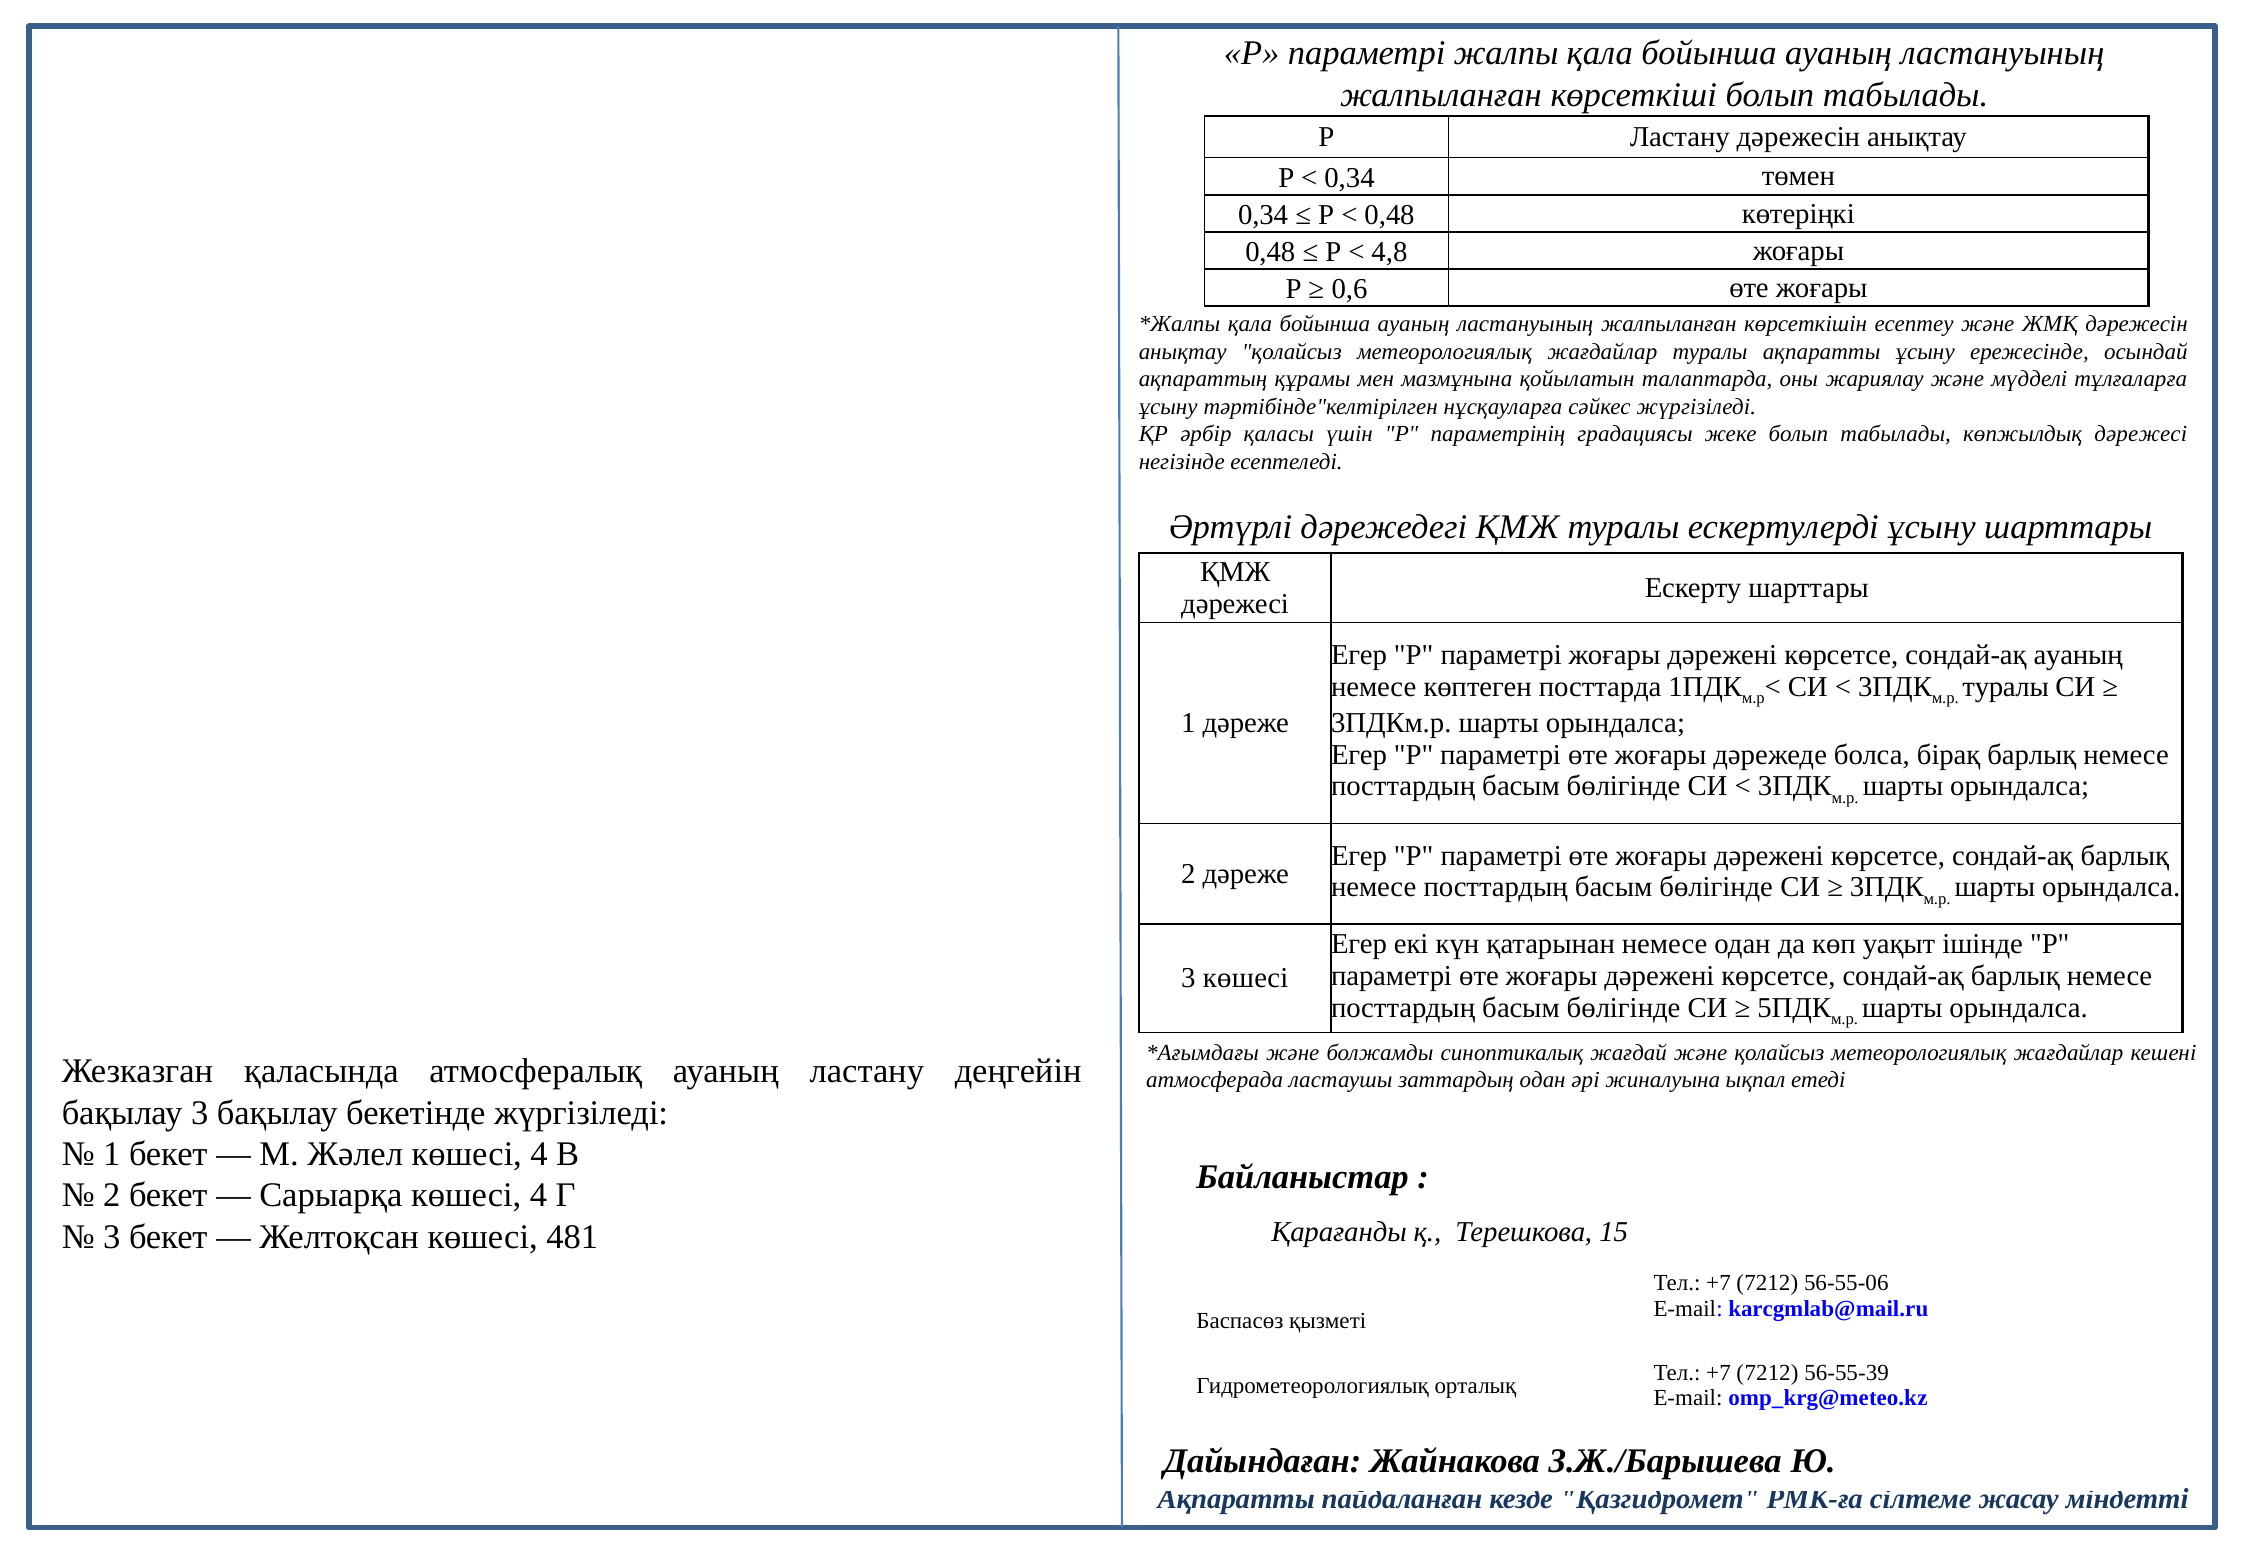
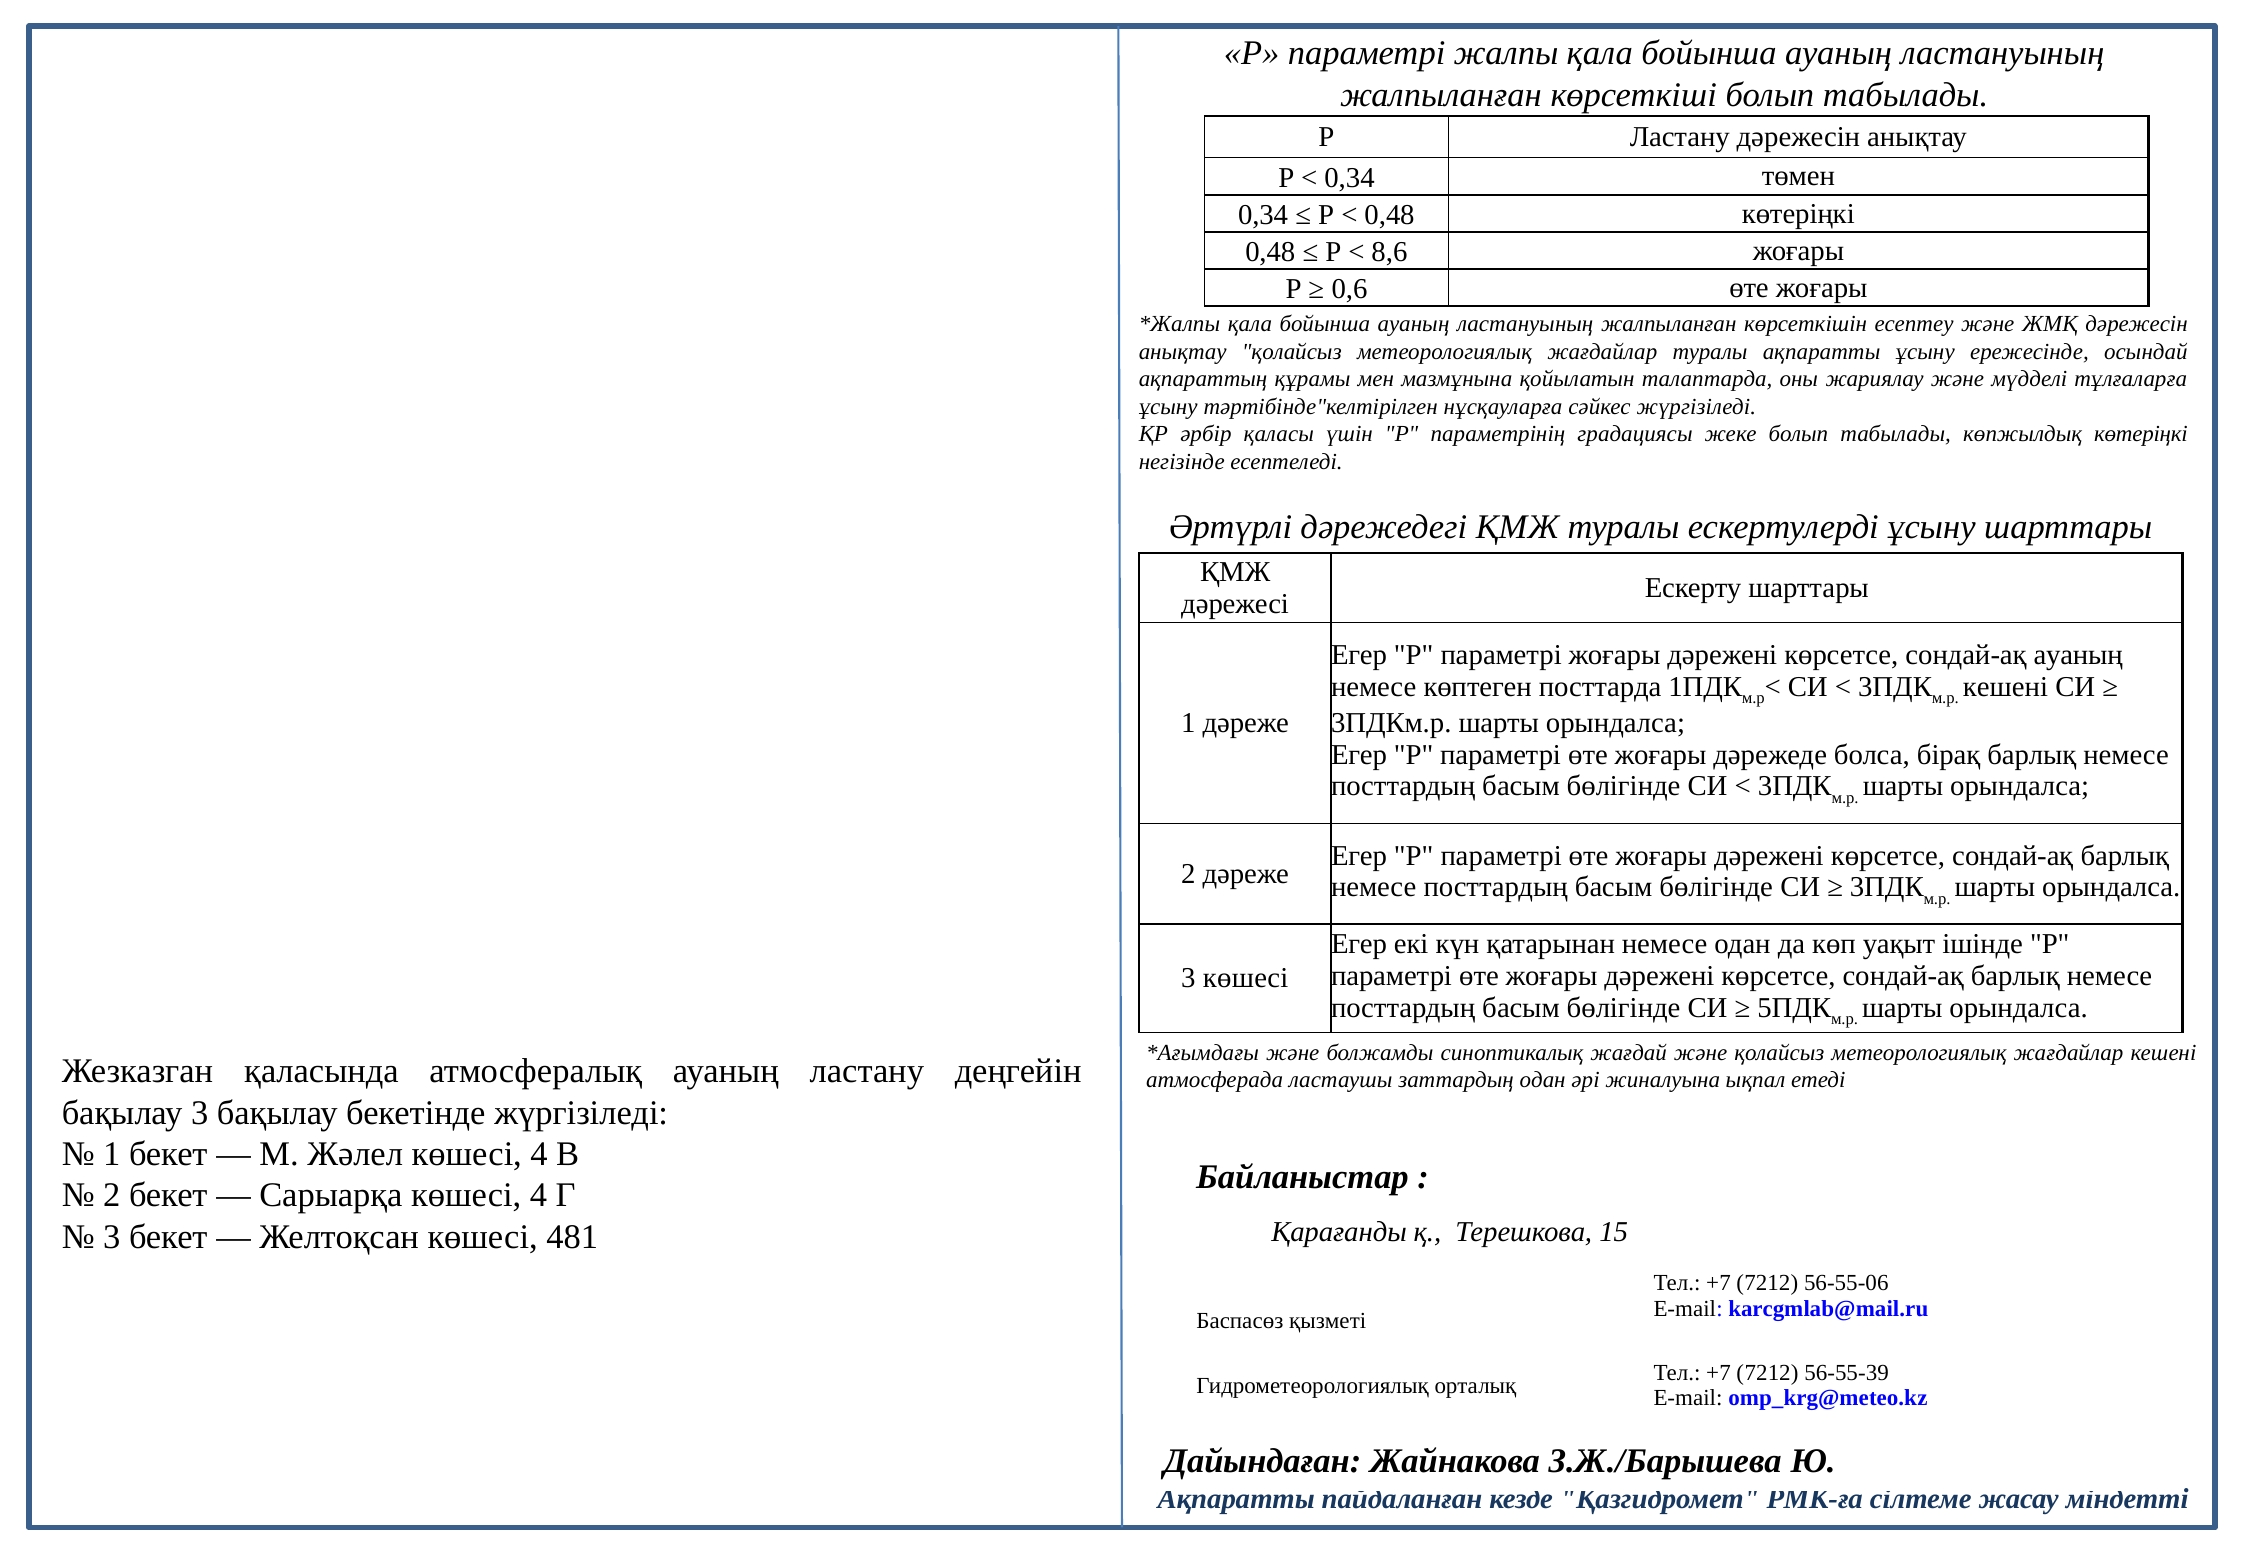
4,8: 4,8 -> 8,6 (1390, 252)
көпжылдық дәрежесі: дәрежесі -> көтеріңкі (2141, 434)
туралы: туралы -> кешені (2005, 686)
